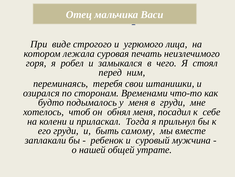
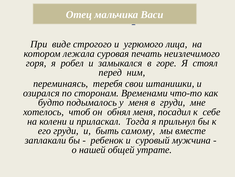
чего: чего -> горе (166, 63)
